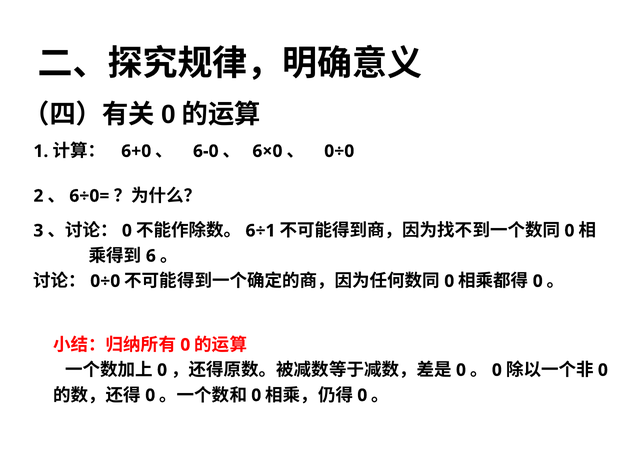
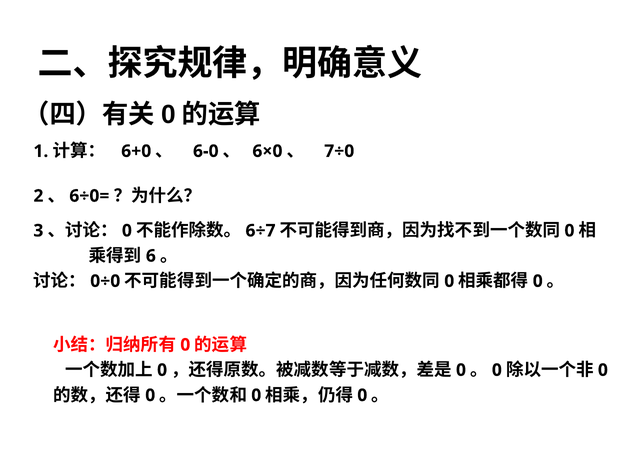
0÷0: 0÷0 -> 7÷0 (339, 151)
6÷1: 6÷1 -> 6÷7 (261, 230)
